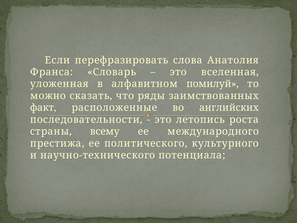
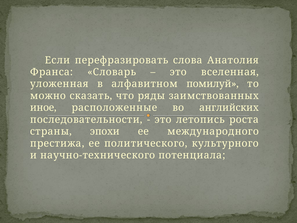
факт: факт -> иное (43, 108)
всему: всему -> эпохи (105, 131)
